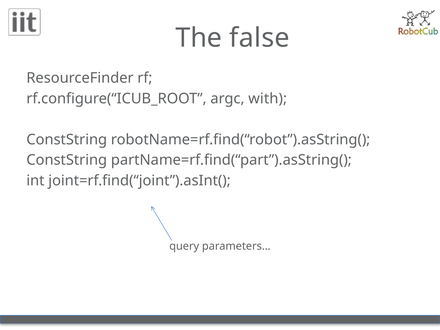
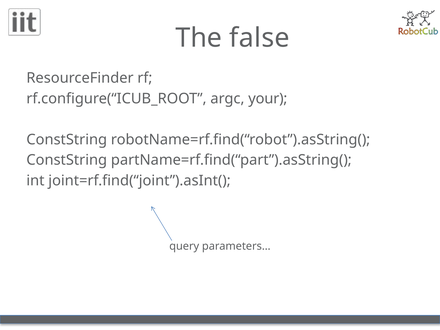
with: with -> your (268, 99)
